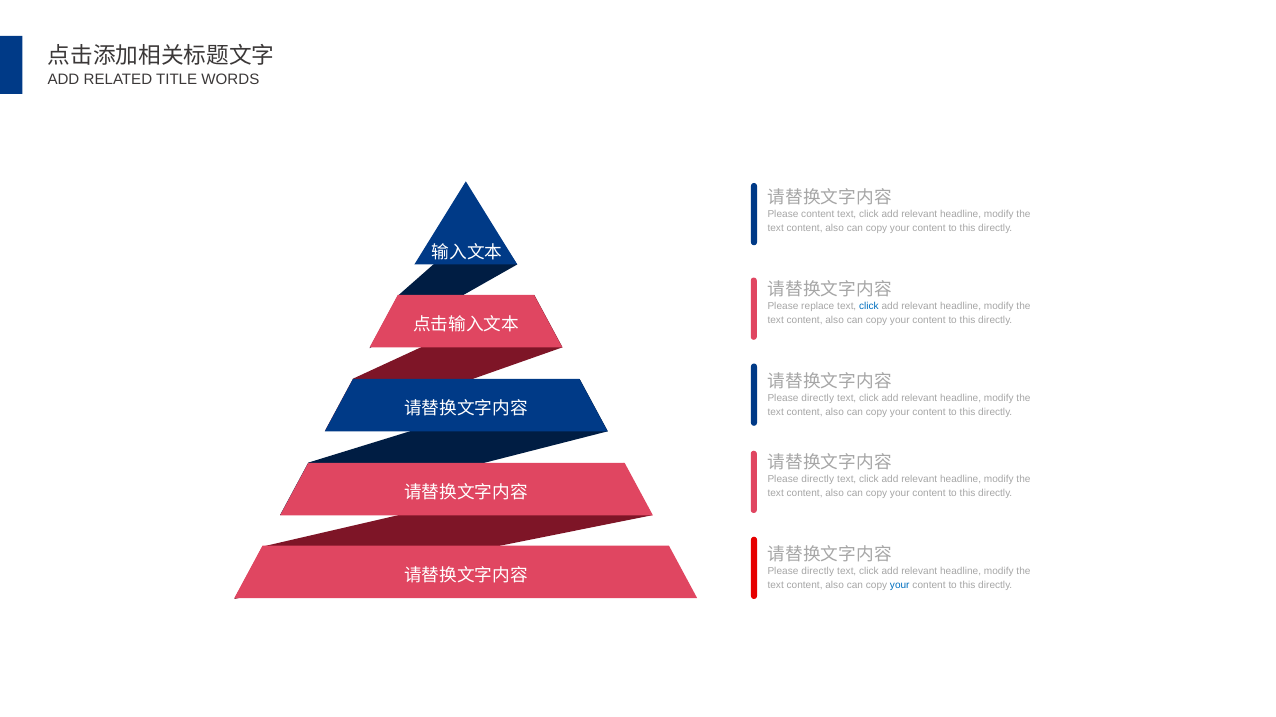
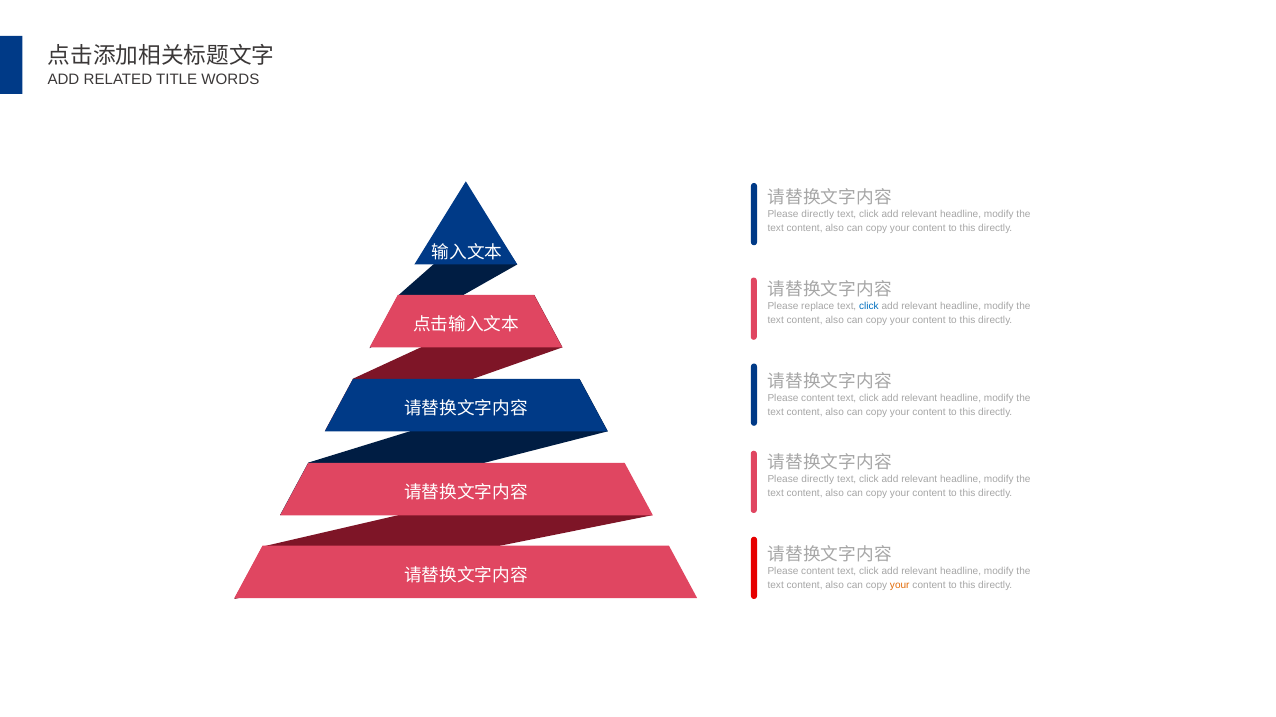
content: content -> directly (818, 214)
directly: directly -> content (818, 398)
directly: directly -> content (818, 572)
your colour: blue -> orange (900, 586)
